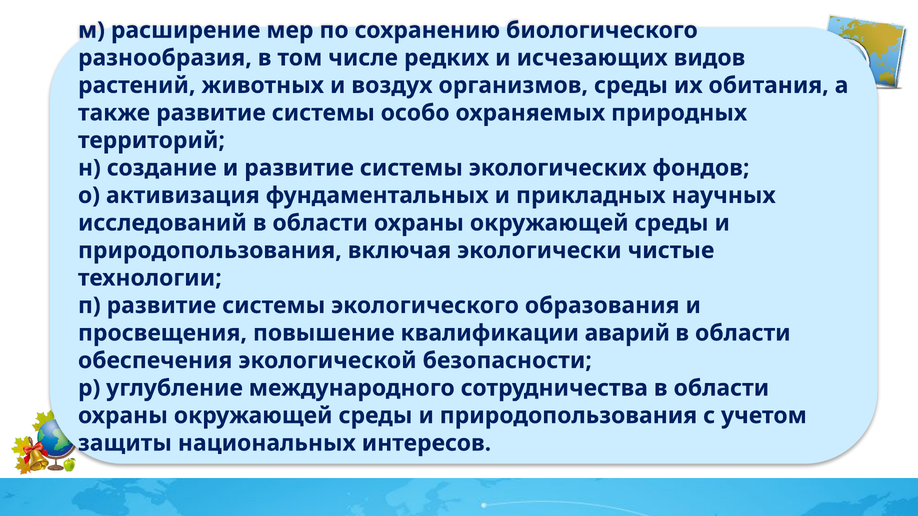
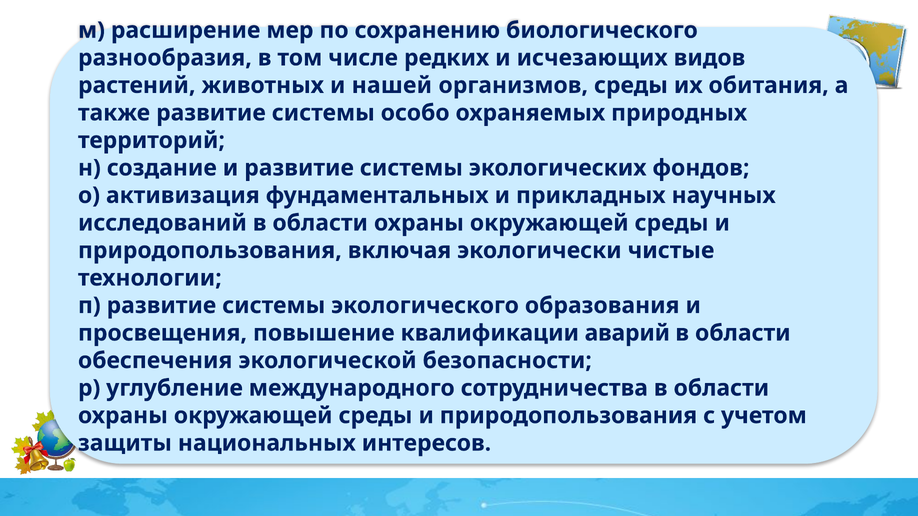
воздух: воздух -> нашей (392, 85)
